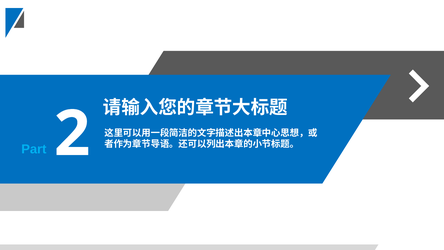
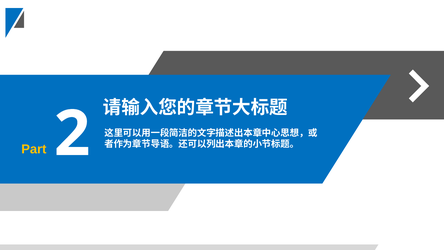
Part colour: light blue -> yellow (34, 149)
